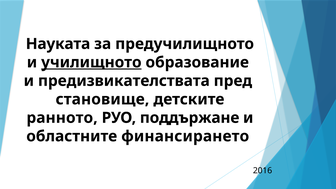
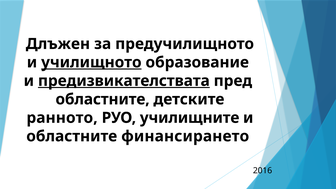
Науката: Науката -> Длъжен (58, 44)
предизвикателствата underline: none -> present (124, 81)
становище: становище -> областните (103, 99)
поддържане: поддържане -> училищните (190, 118)
